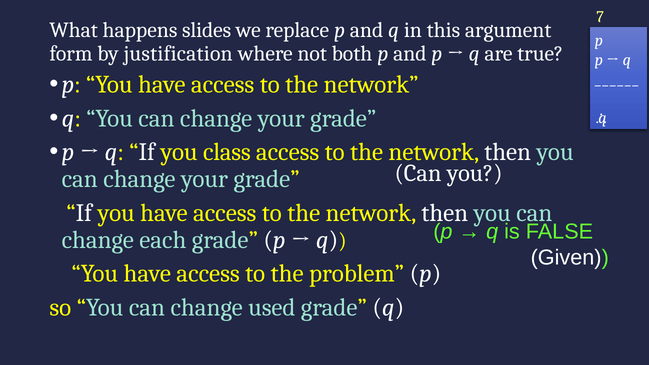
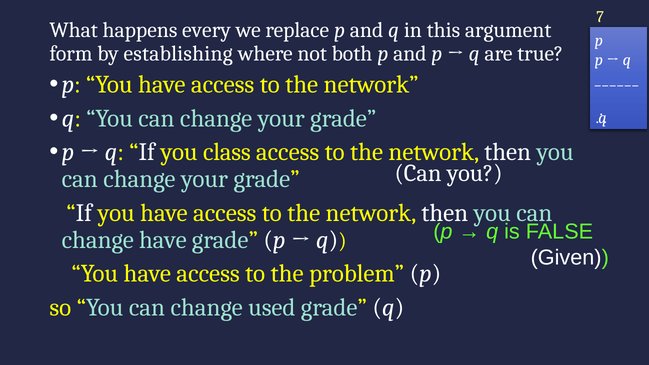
slides: slides -> every (206, 30)
justification: justification -> establishing (178, 53)
change each: each -> have (163, 240)
